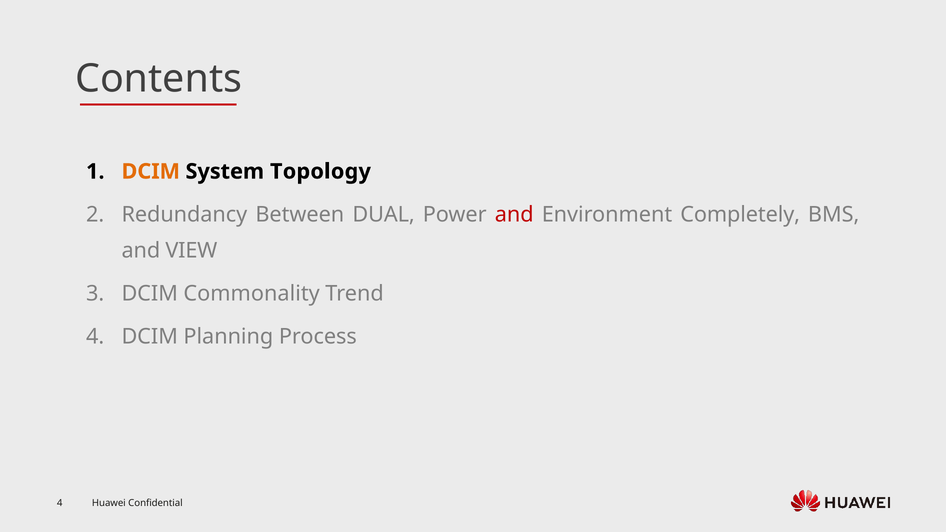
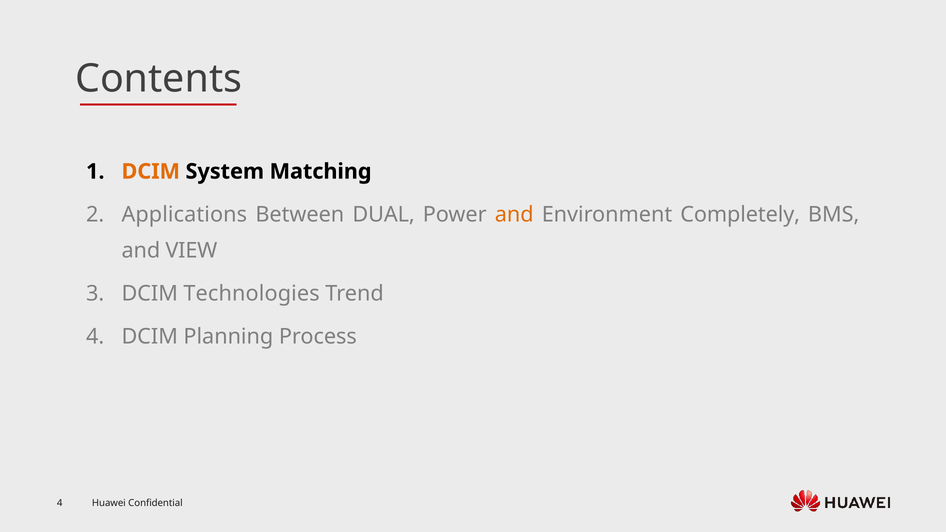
Topology: Topology -> Matching (321, 172)
Redundancy: Redundancy -> Applications (184, 214)
and colour: red -> orange (514, 214)
Commonality: Commonality -> Technologies (252, 294)
